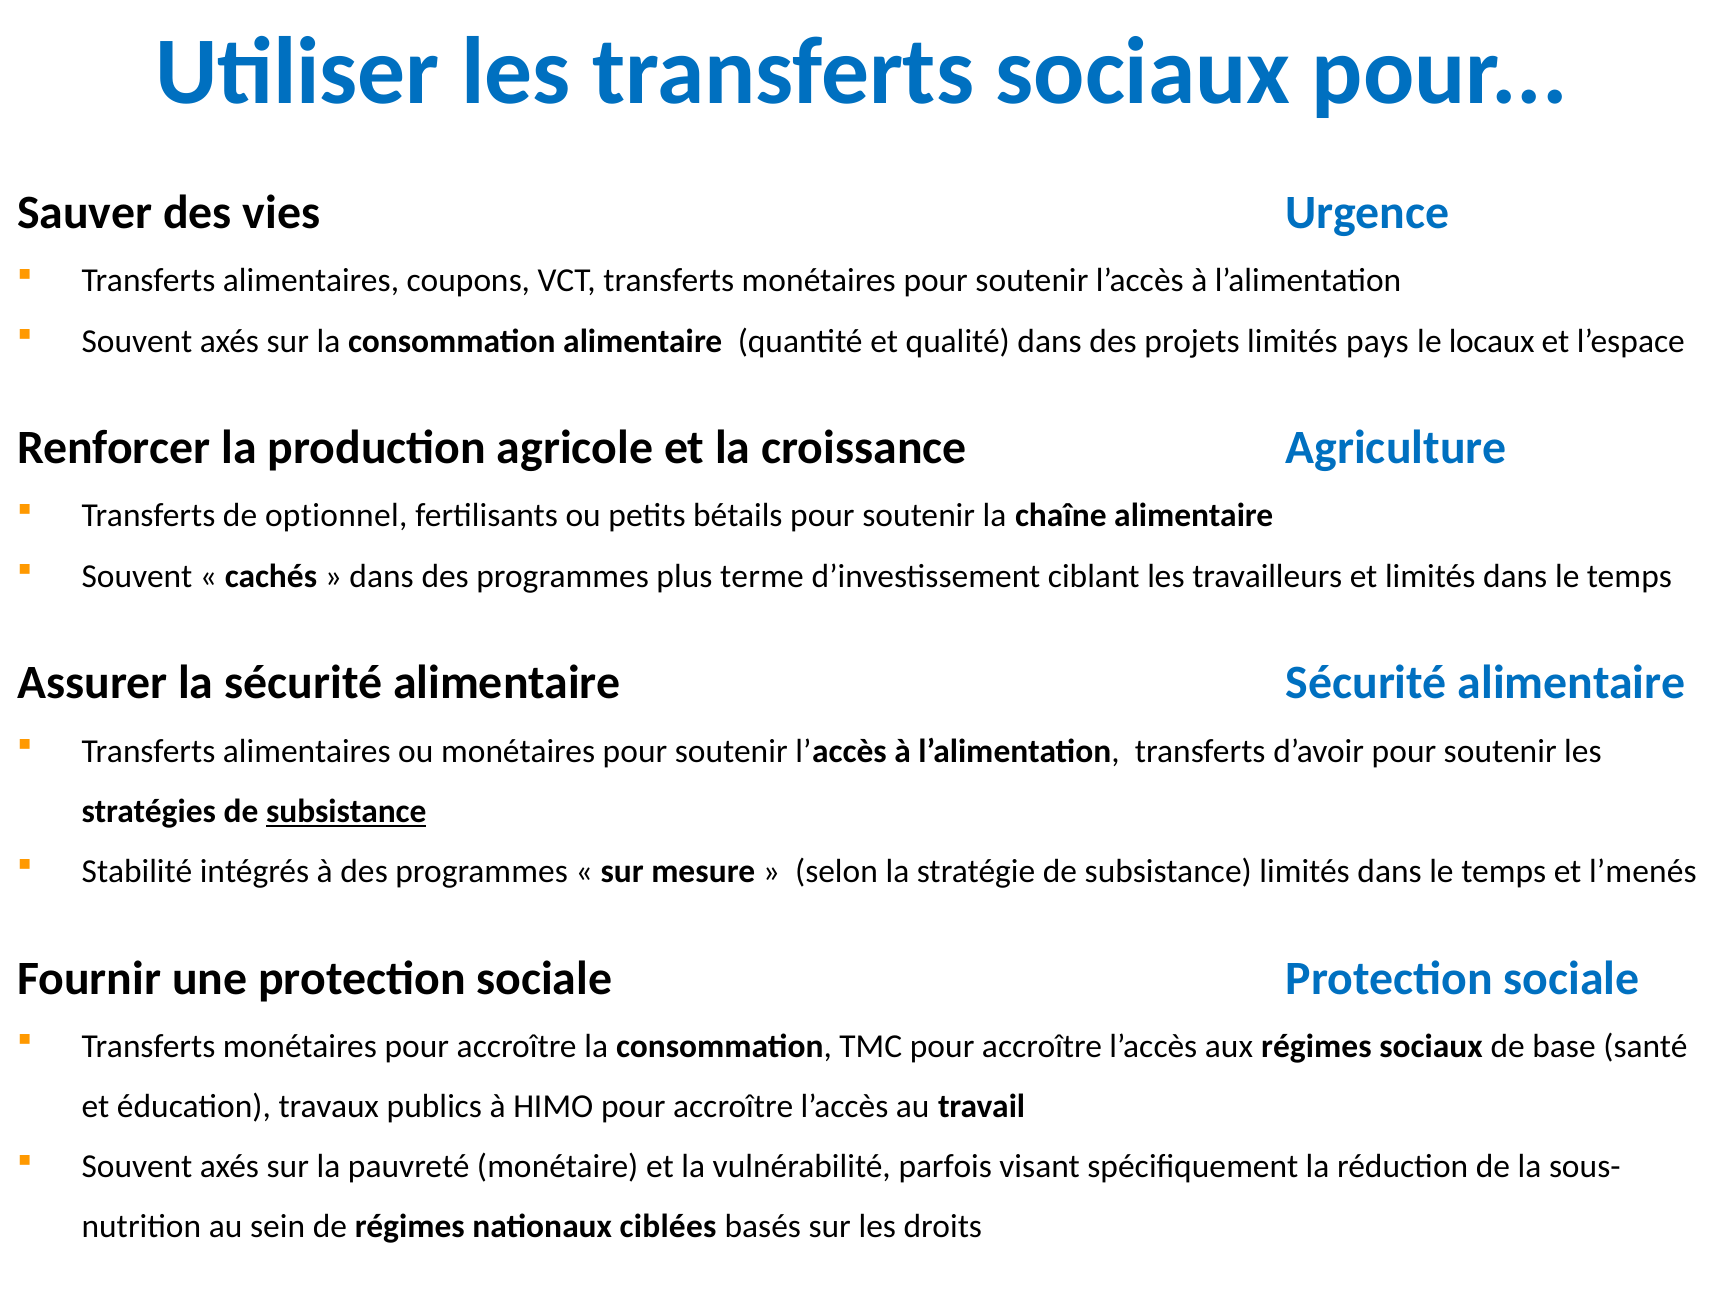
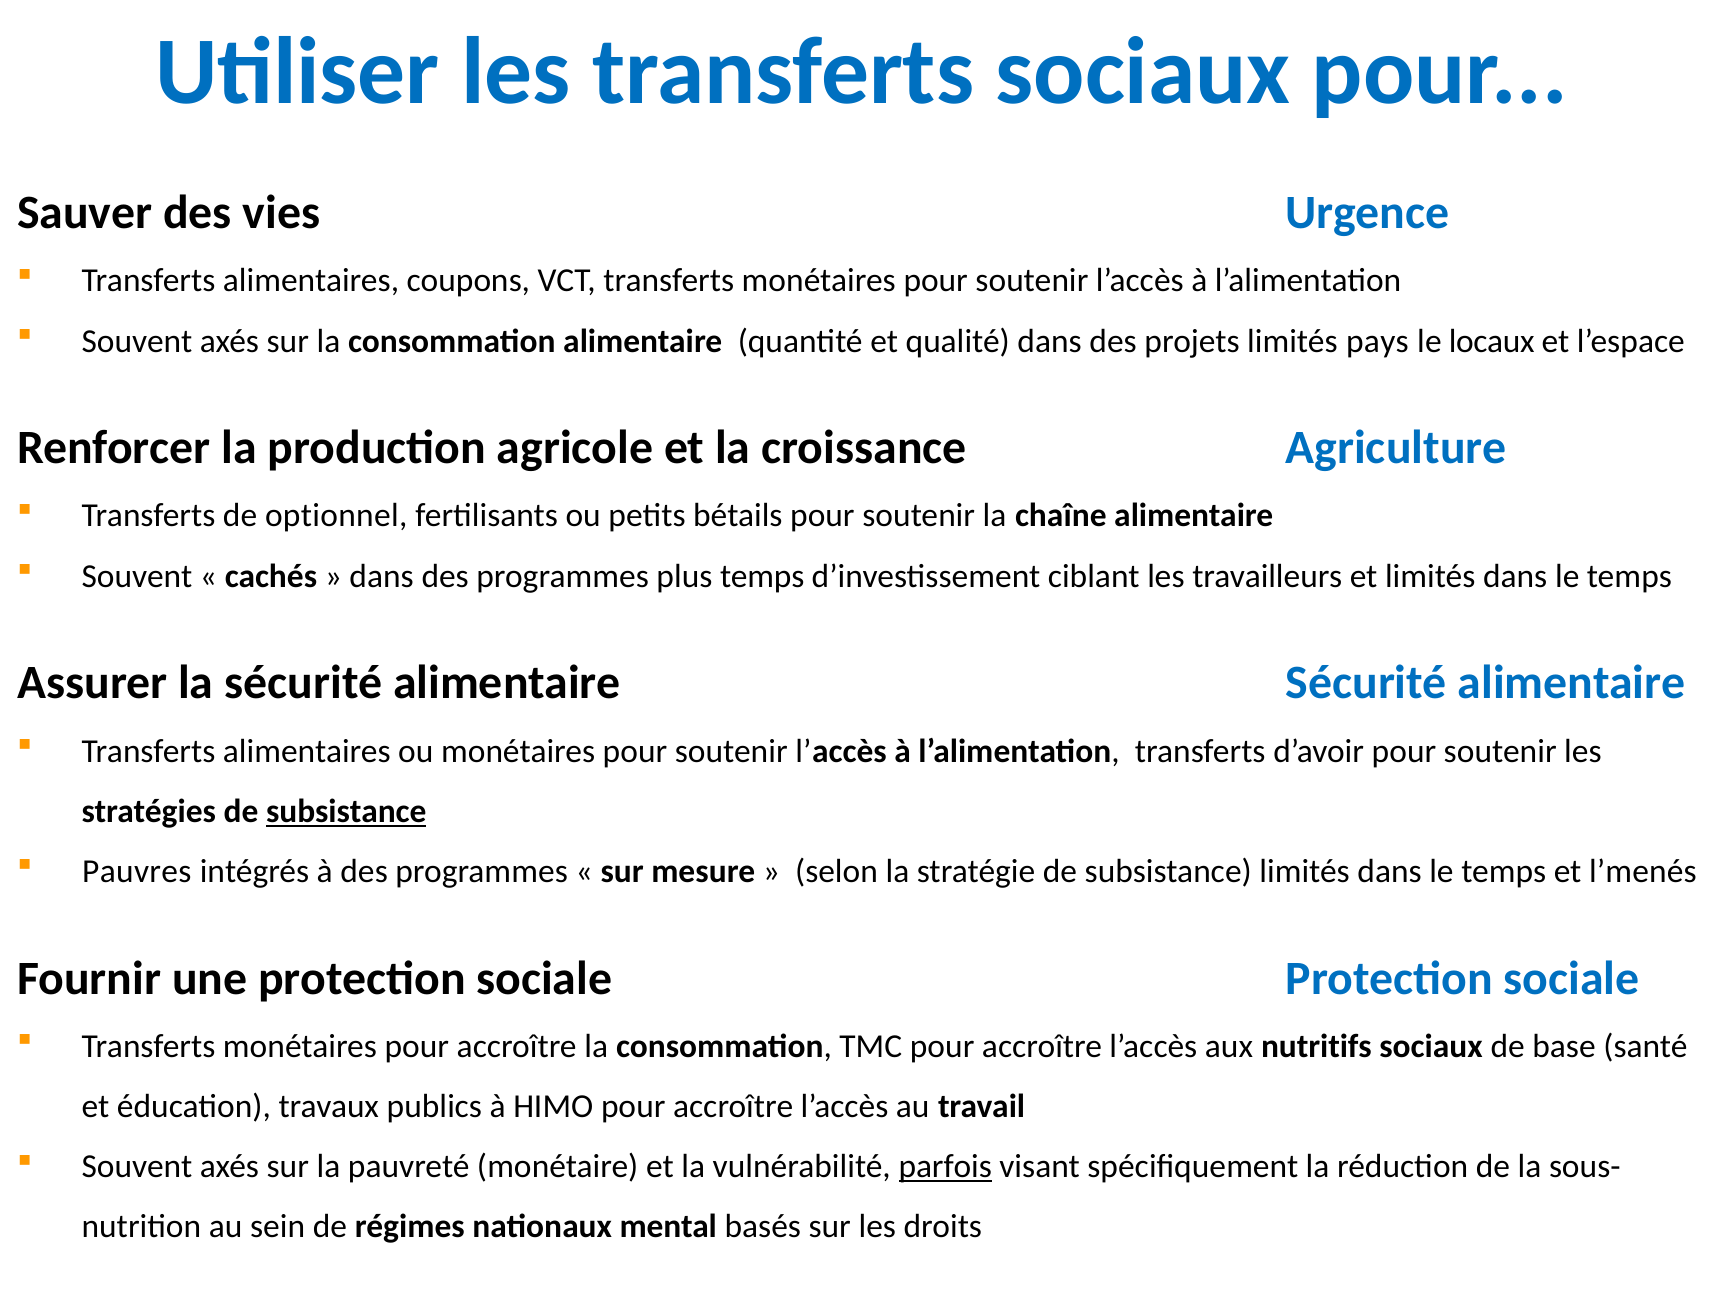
plus terme: terme -> temps (762, 576)
Stabilité: Stabilité -> Pauvres (137, 871)
aux régimes: régimes -> nutritifs (1316, 1046)
parfois underline: none -> present (945, 1167)
ciblées: ciblées -> mental (668, 1227)
